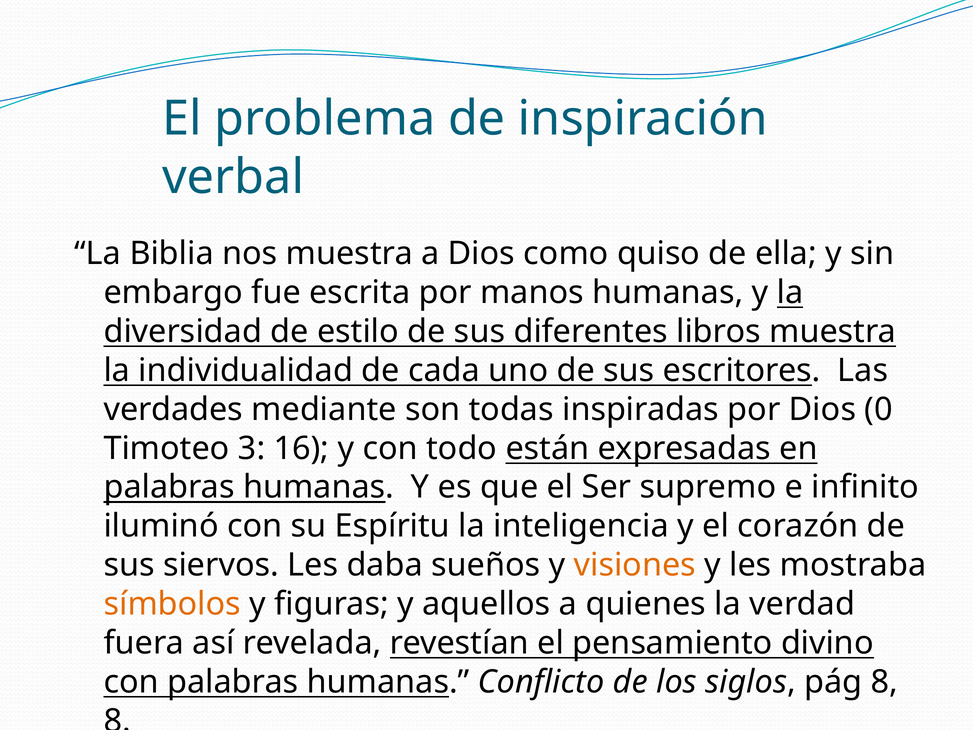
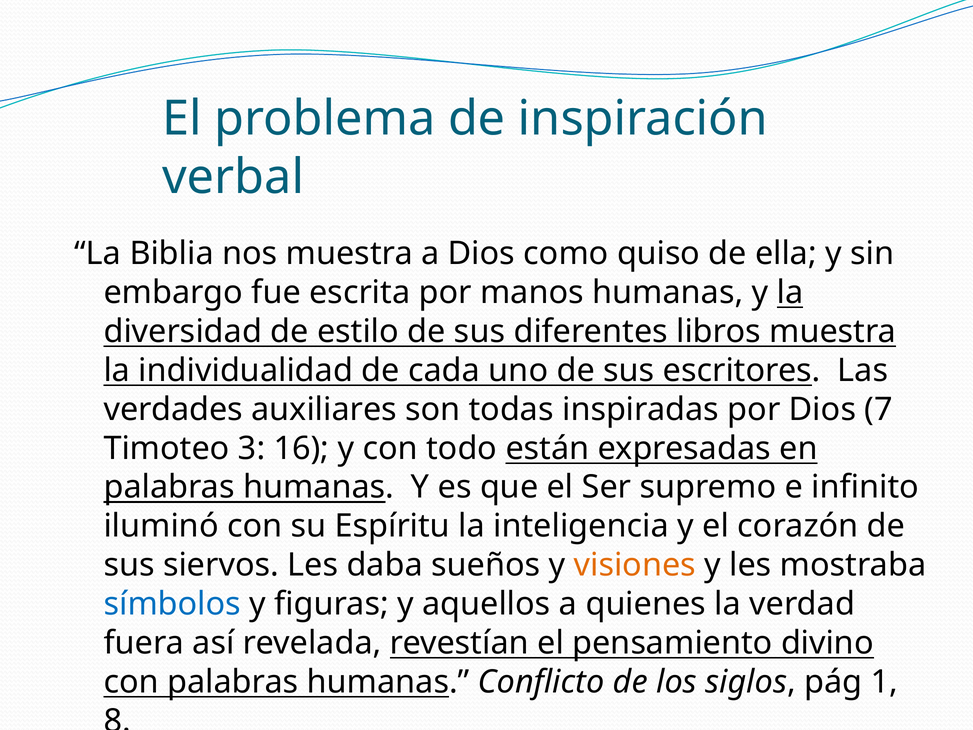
mediante: mediante -> auxiliares (324, 409)
0: 0 -> 7 (879, 409)
símbolos colour: orange -> blue (172, 604)
pág 8: 8 -> 1 (884, 682)
